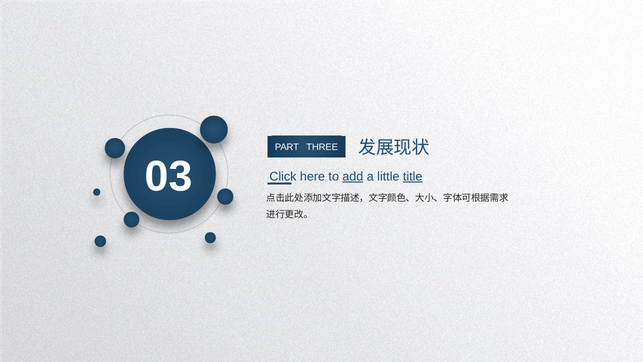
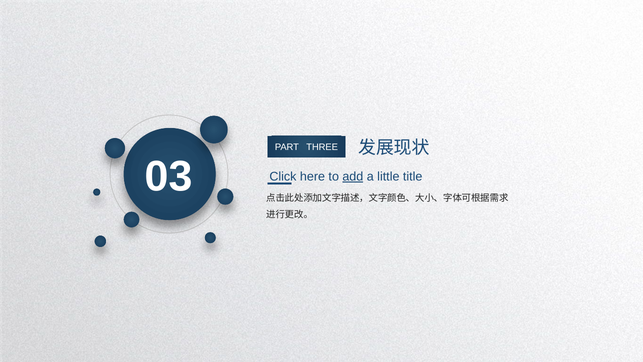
title underline: present -> none (413, 177)
